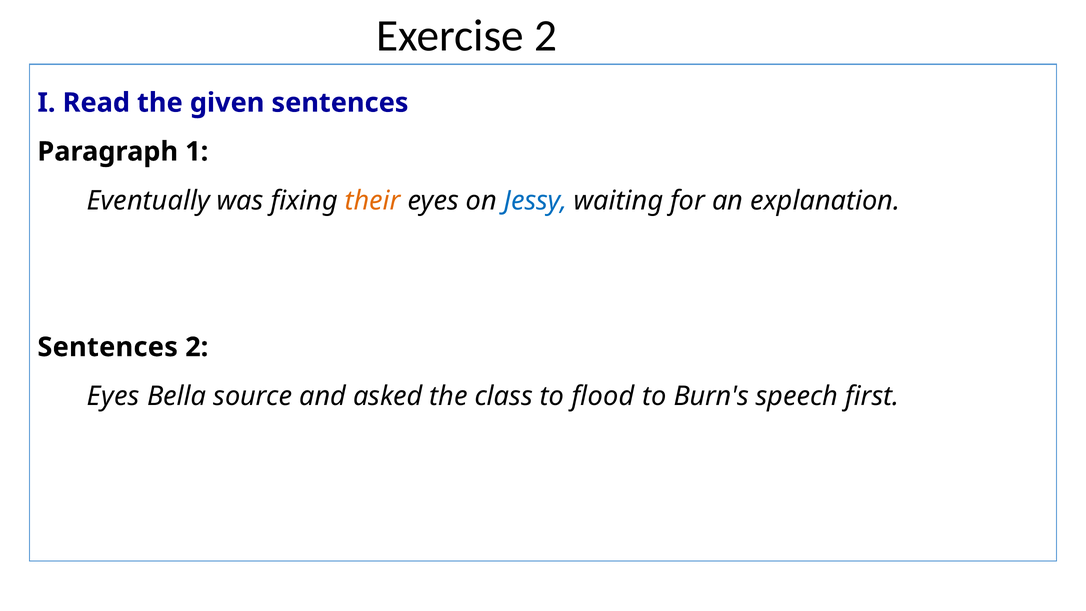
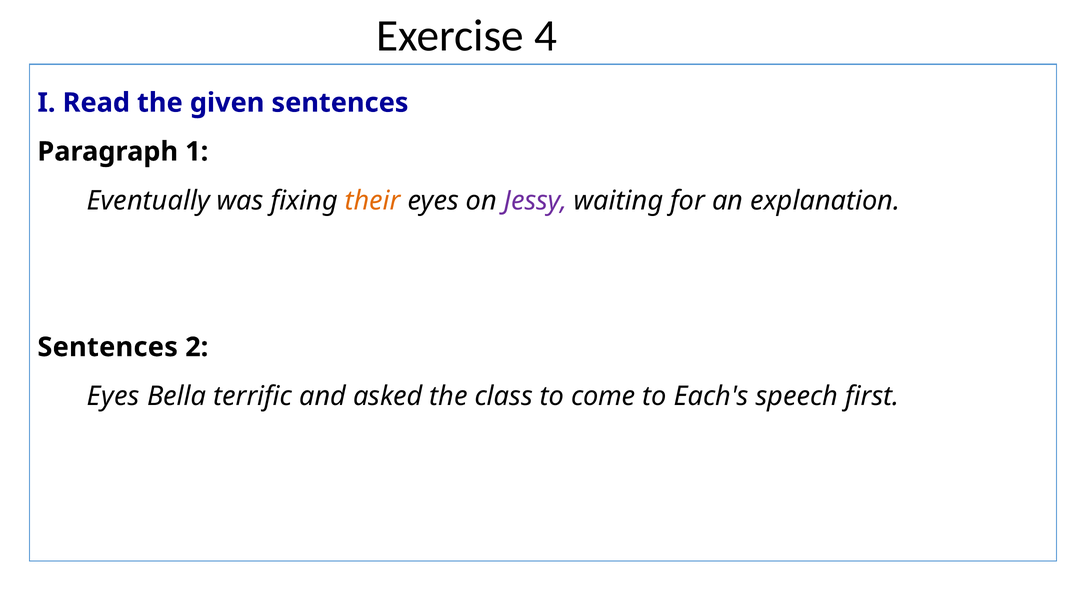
Exercise 2: 2 -> 4 (546, 36)
Jessy colour: blue -> purple (535, 200)
source: source -> terrific (253, 396)
flood: flood -> come (603, 396)
Burn's: Burn's -> Each's (711, 396)
